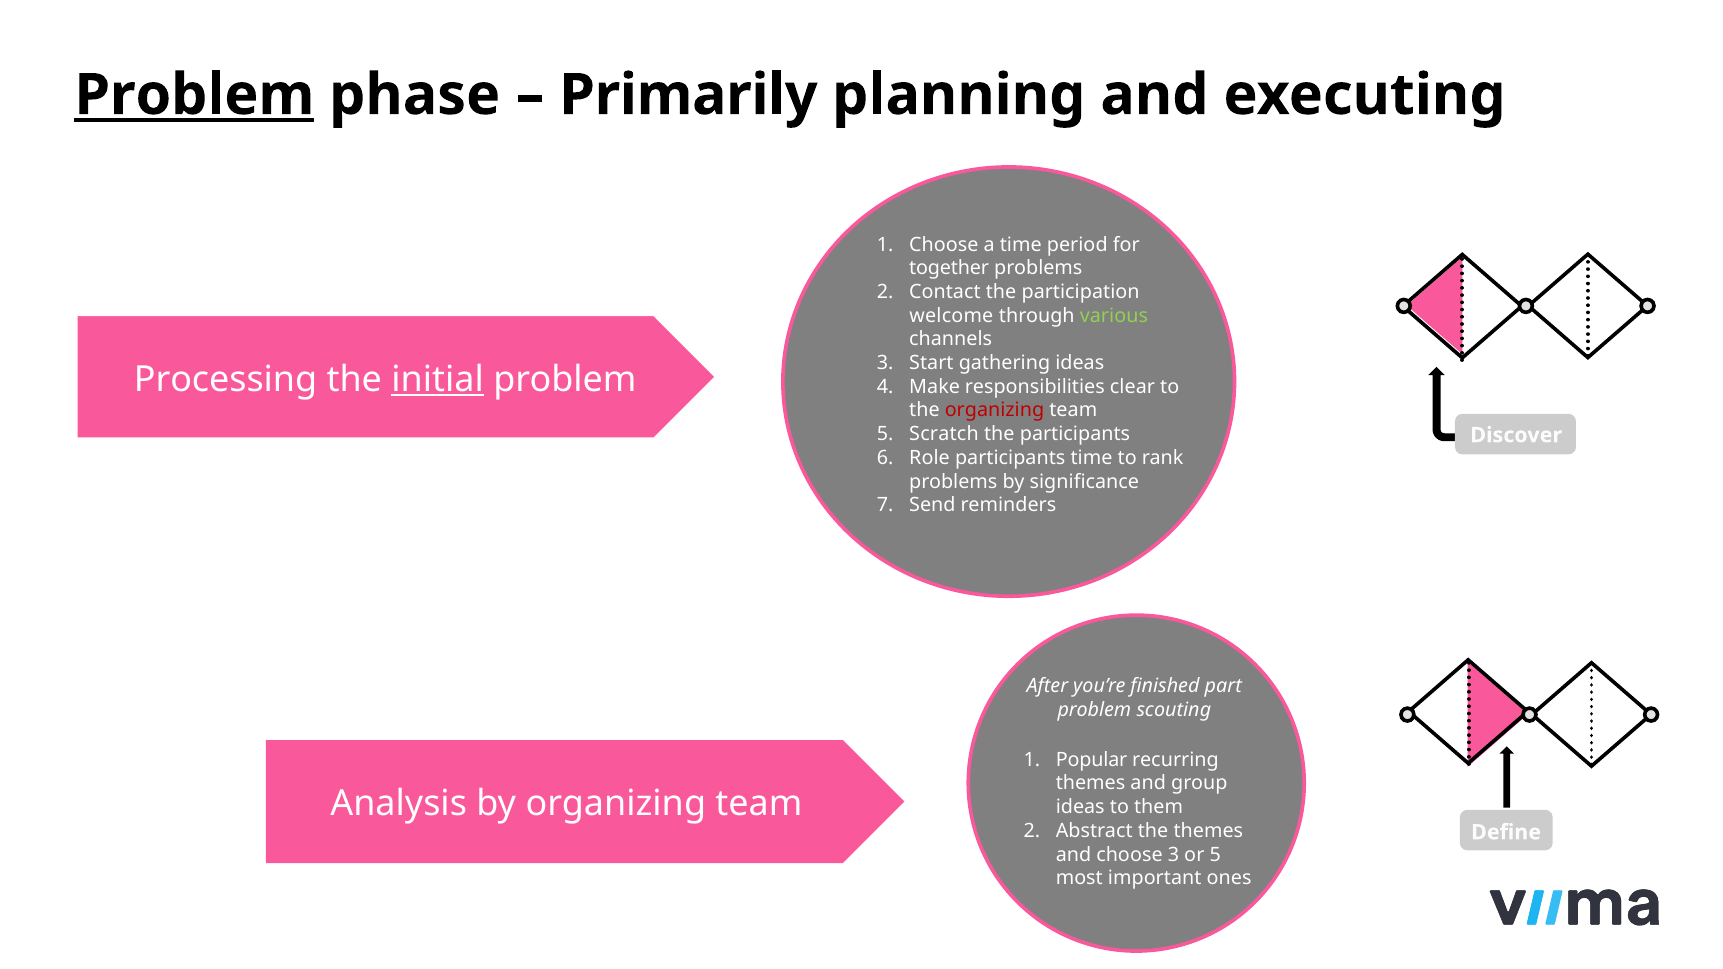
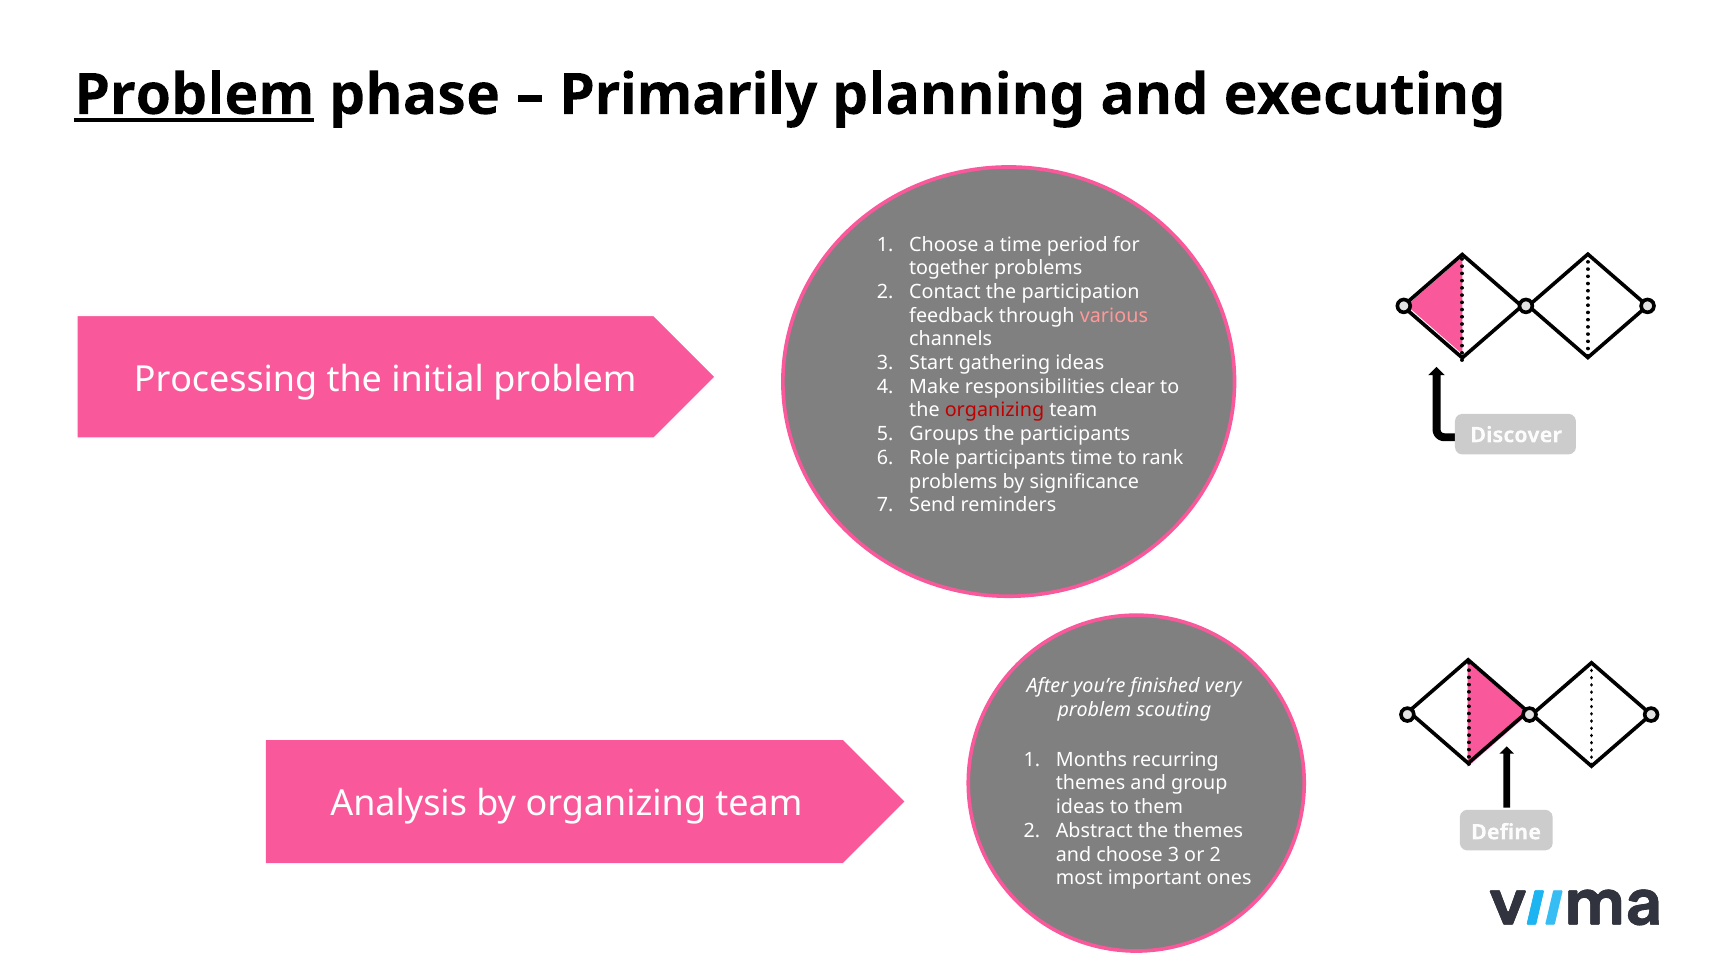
welcome: welcome -> feedback (951, 316)
various colour: light green -> pink (1114, 316)
initial underline: present -> none (438, 380)
Scratch: Scratch -> Groups (944, 434)
part: part -> very (1223, 686)
Popular: Popular -> Months (1091, 760)
or 5: 5 -> 2 (1215, 855)
